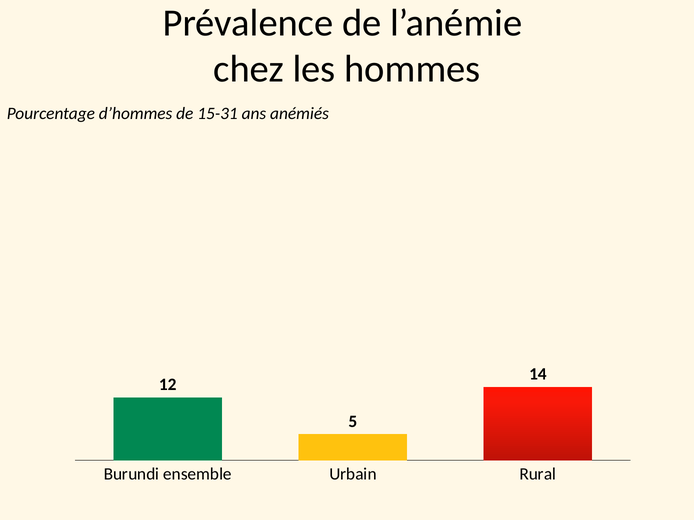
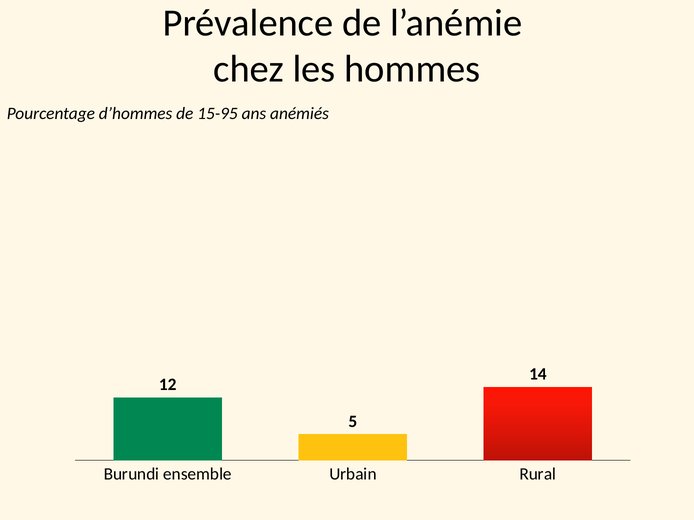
15-31: 15-31 -> 15-95 (218, 114)
